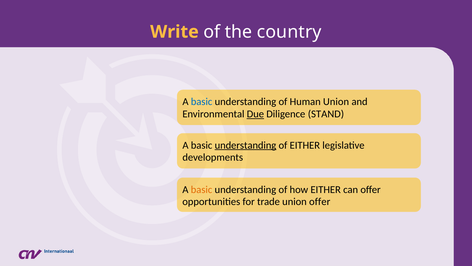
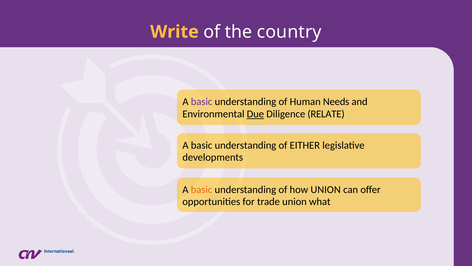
basic colour: blue -> purple (202, 102)
Human Union: Union -> Needs (336, 102)
STAND: STAND -> RELATE (326, 114)
understanding underline: present -> none (245, 145)
how EITHER: EITHER -> UNION (326, 189)
union offer: offer -> what (320, 201)
